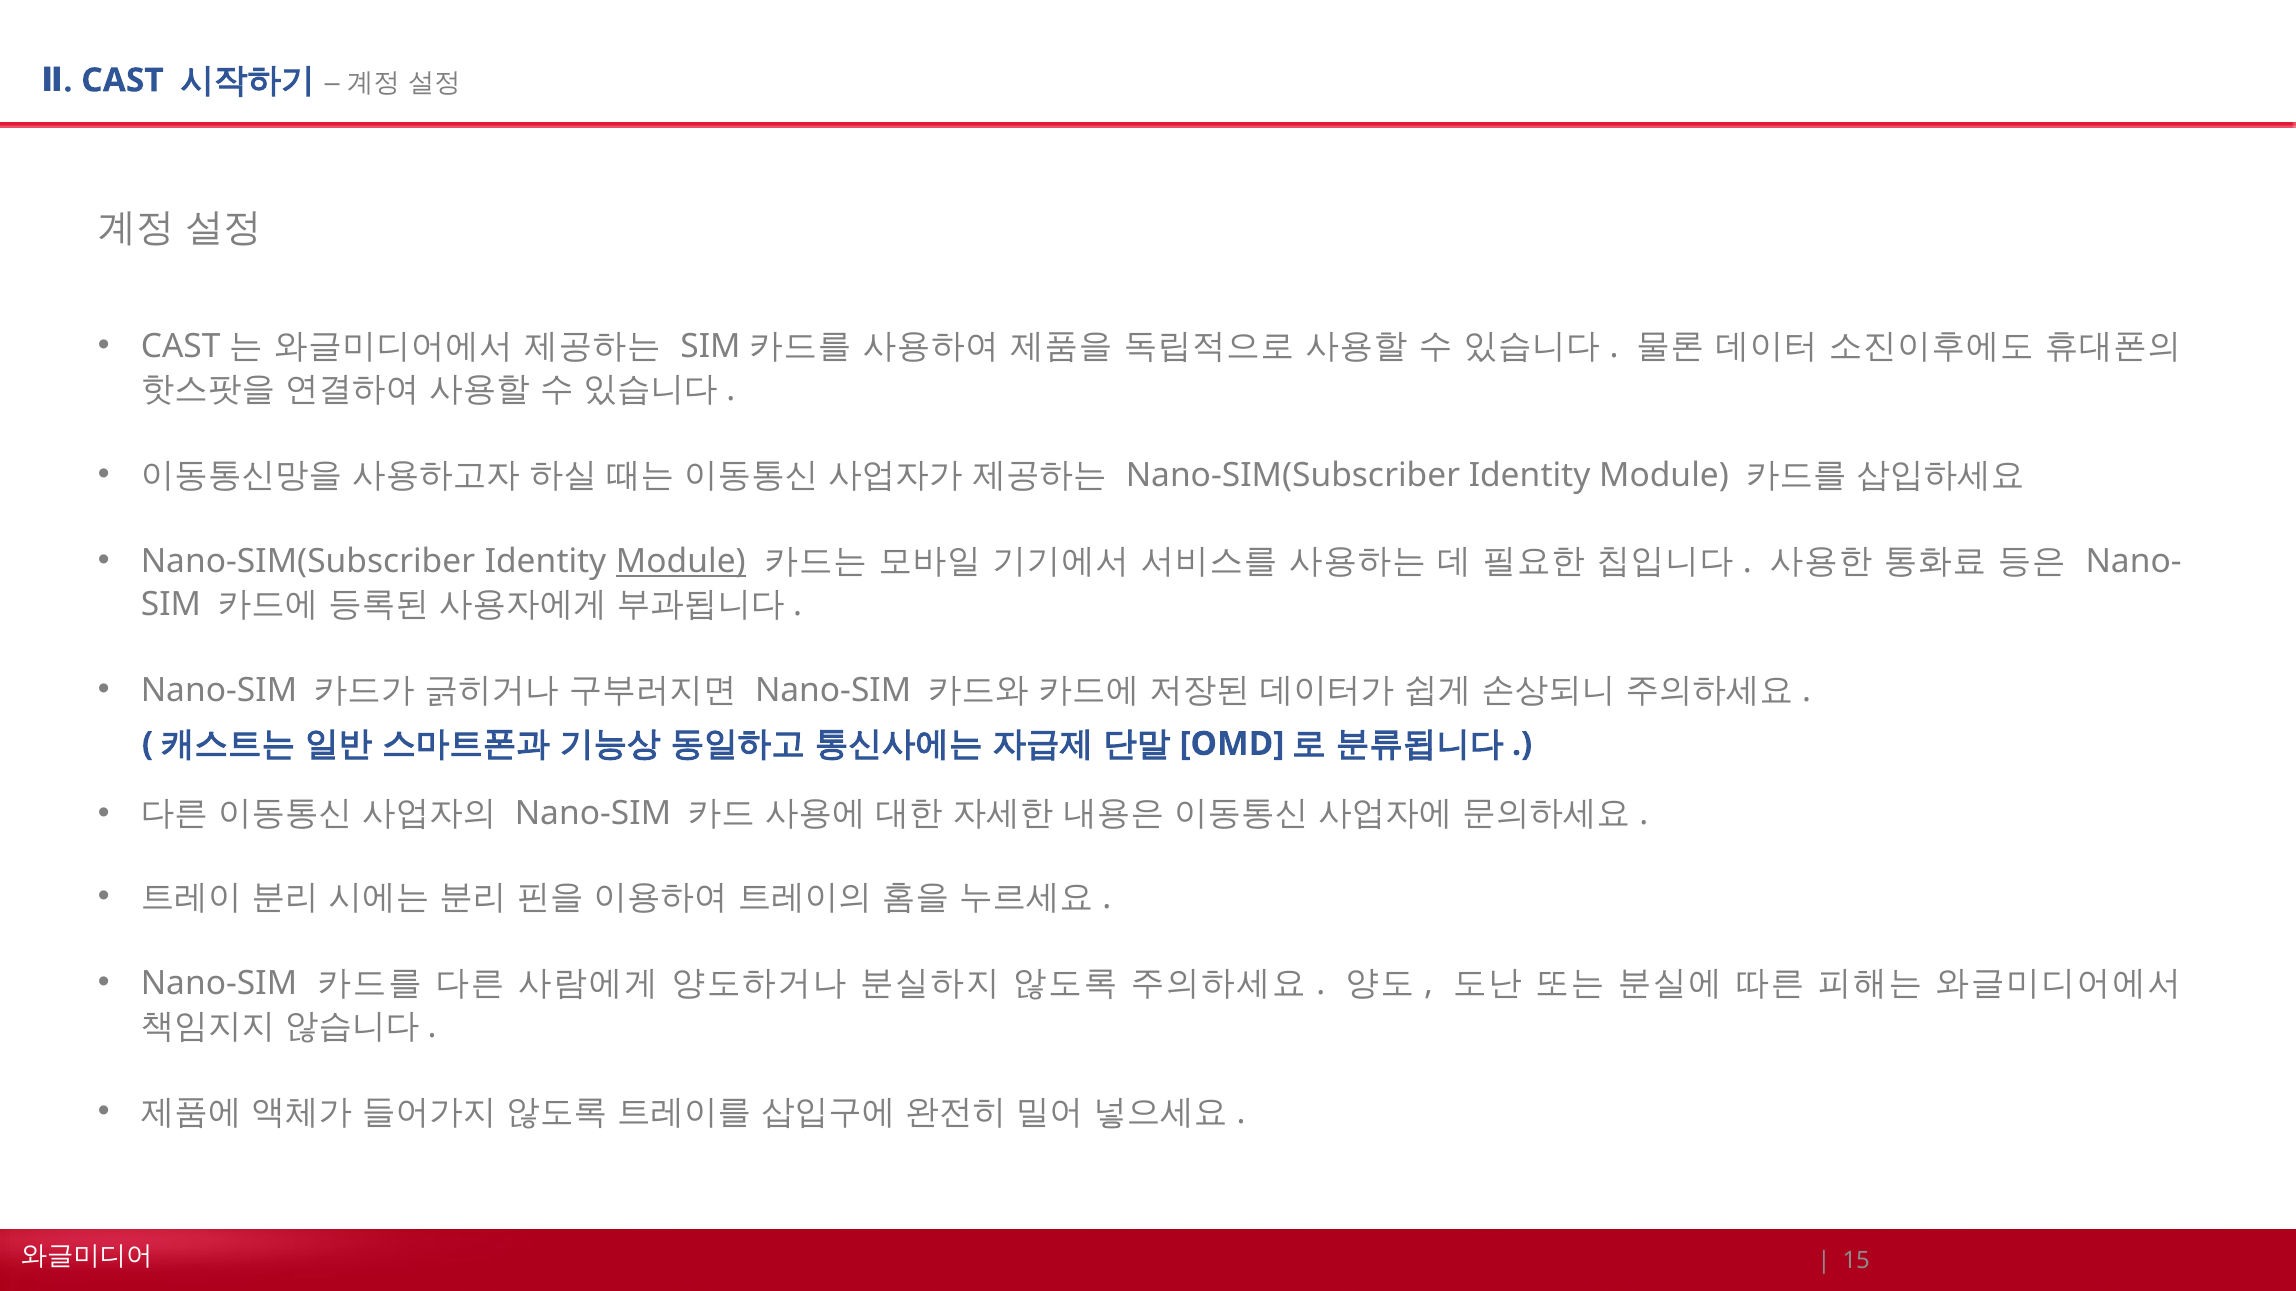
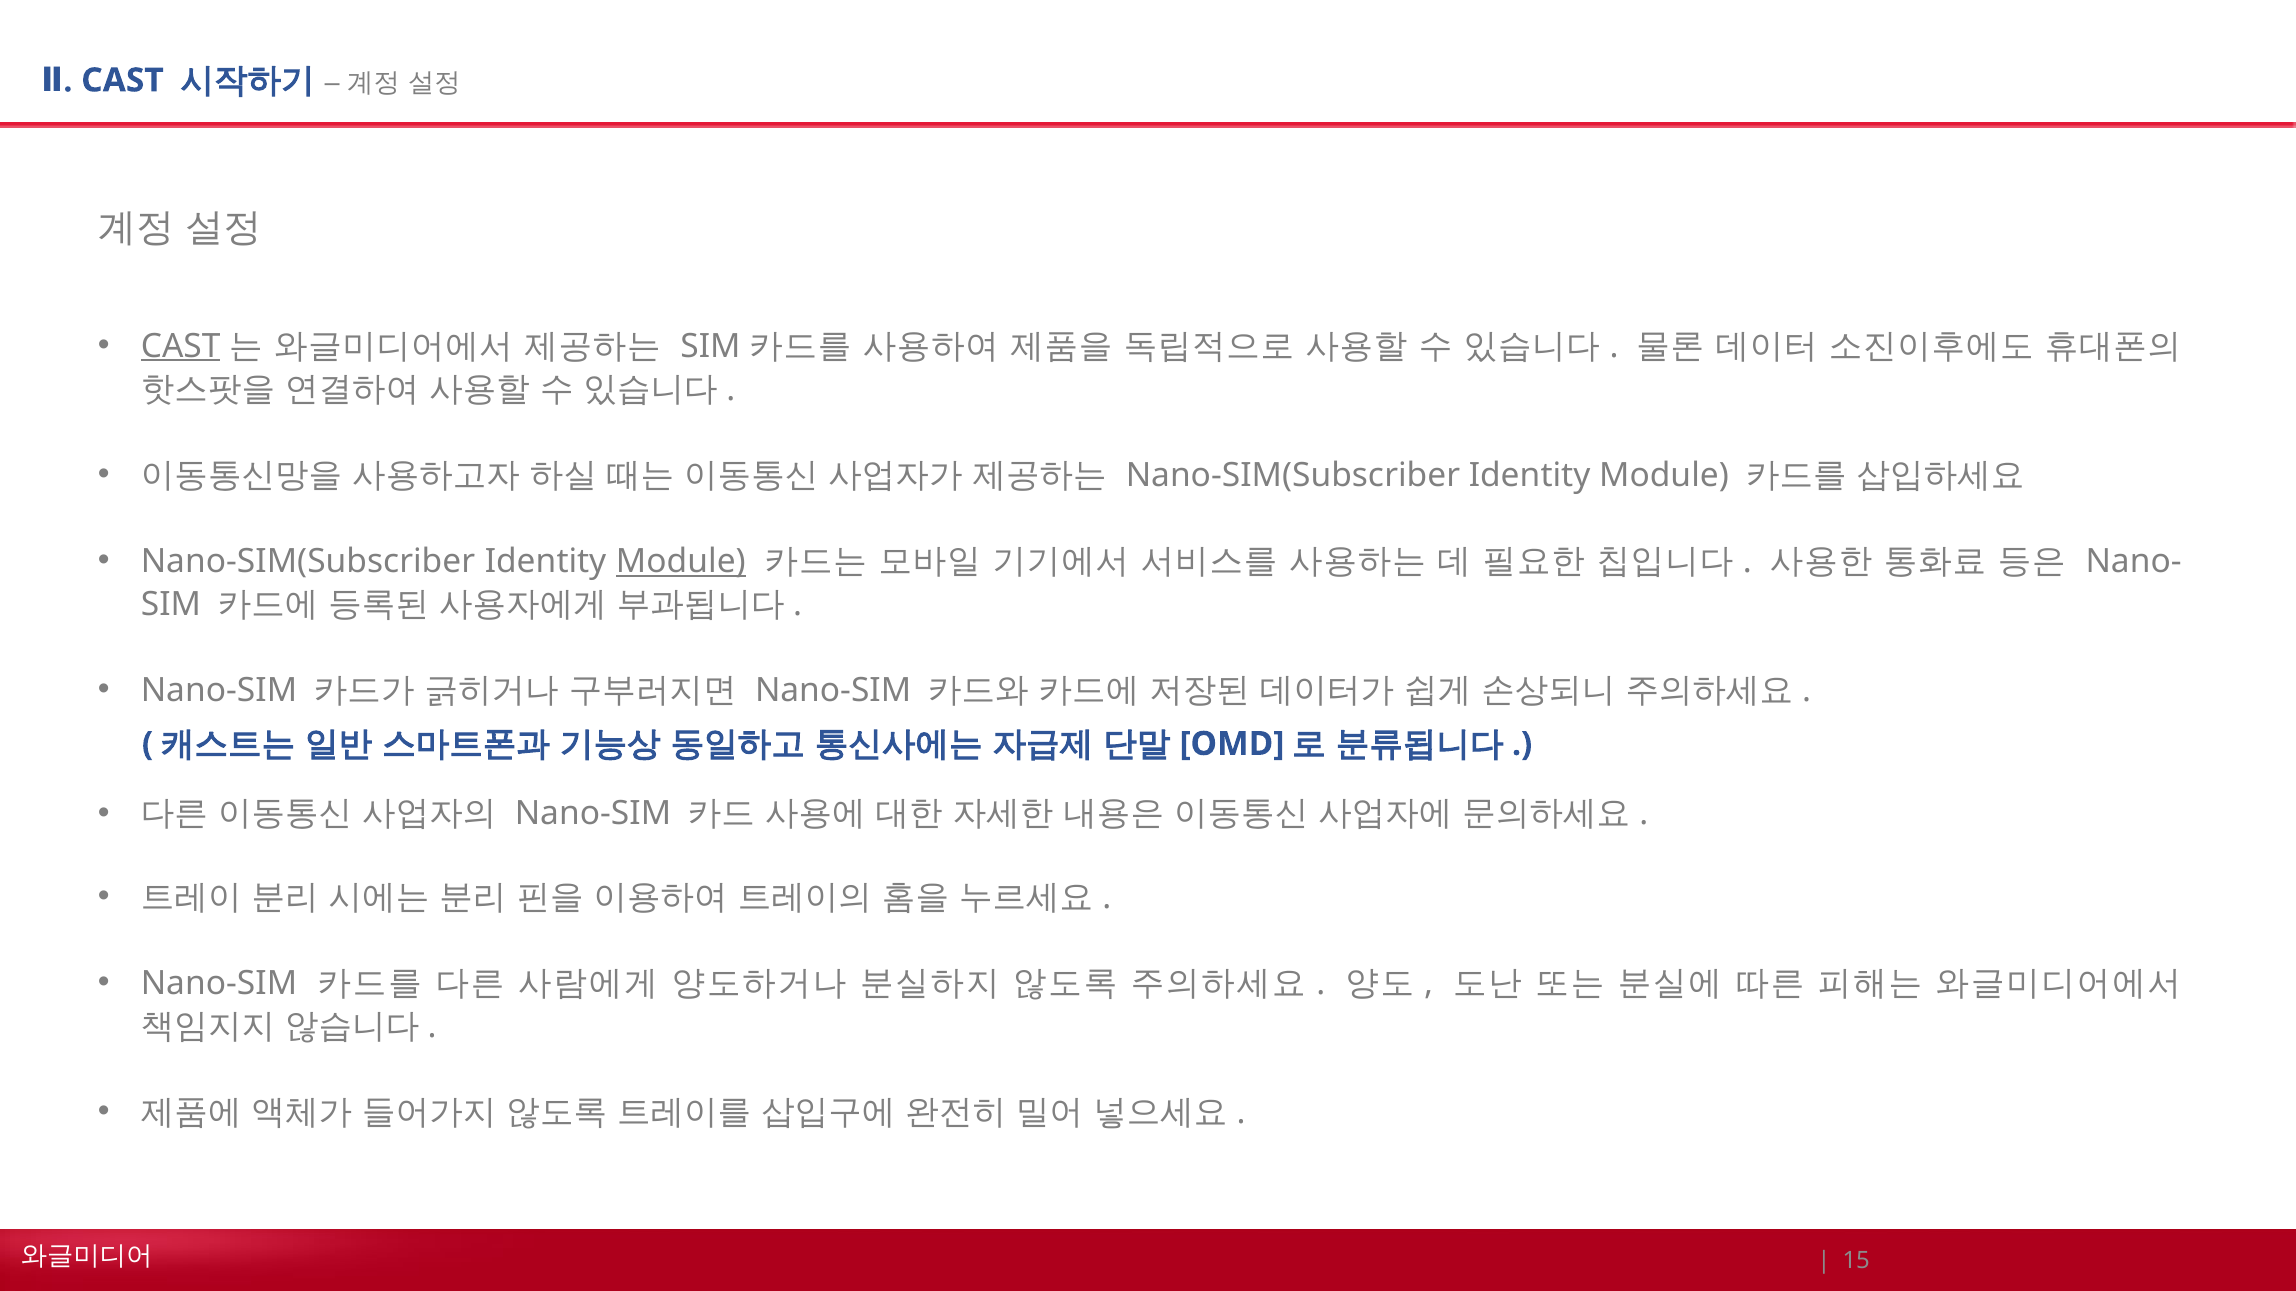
CAST underline: none -> present (181, 346)
